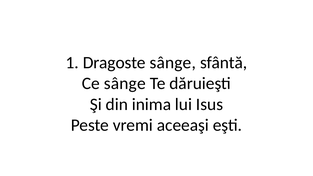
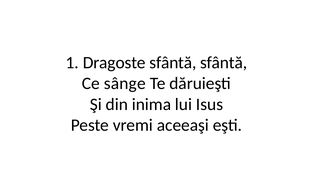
Dragoste sânge: sânge -> sfântă (173, 63)
